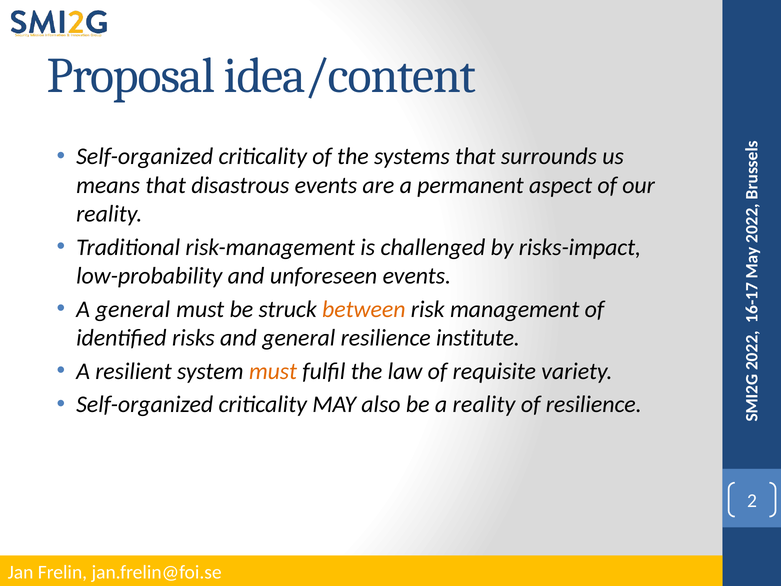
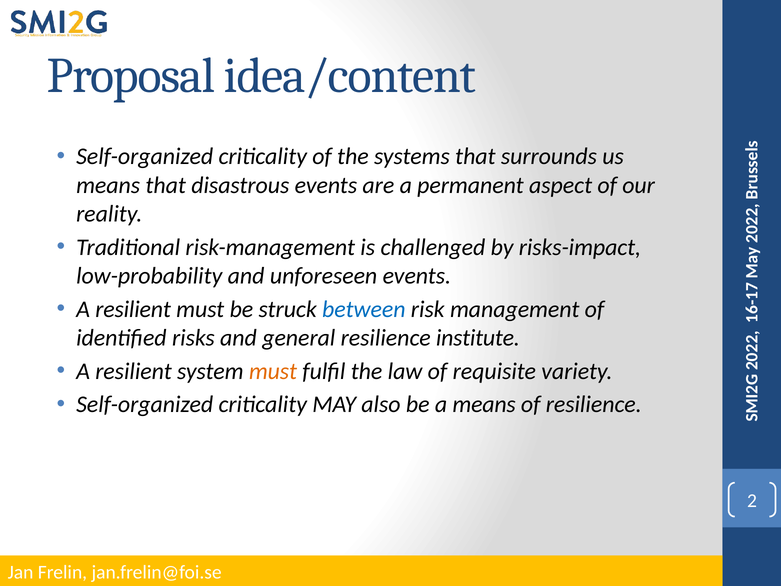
general: general -> resilient (133, 309)
between colour: orange -> blue (364, 309)
a reality: reality -> means (484, 404)
